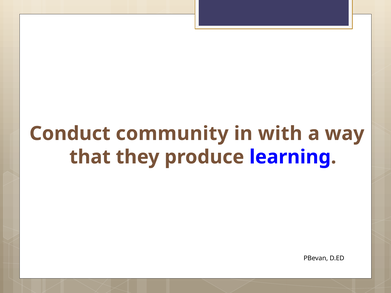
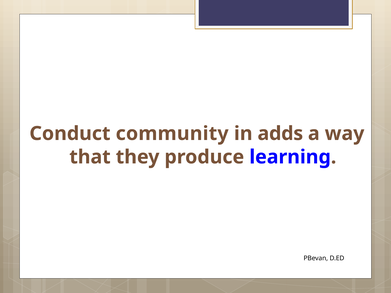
with: with -> adds (280, 134)
